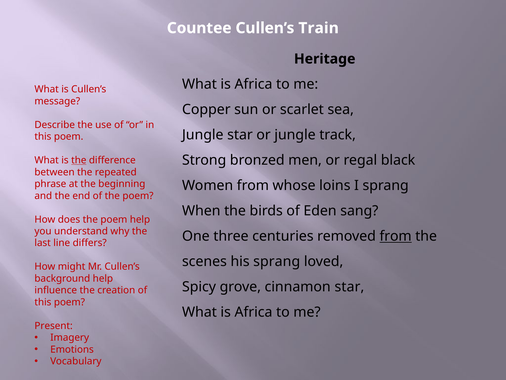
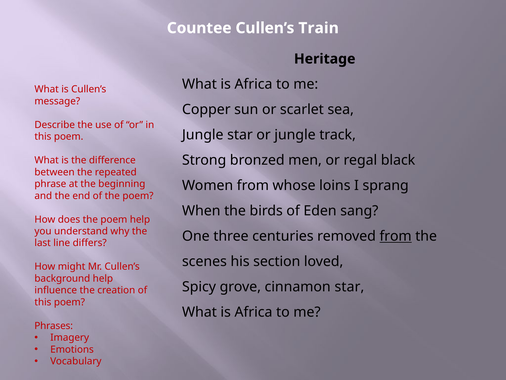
the underline: present -> none (79, 160)
his sprang: sprang -> section (277, 261)
Present: Present -> Phrases (54, 325)
